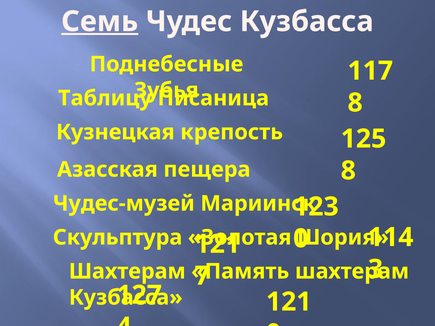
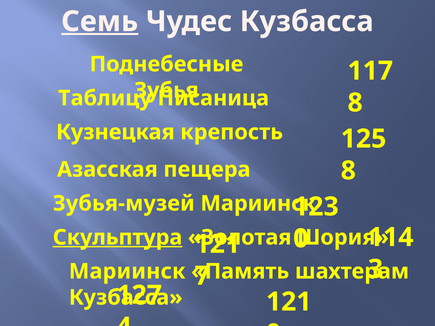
Чудес-музей: Чудес-музей -> Зубья-музей (124, 204)
Скульптура underline: none -> present (118, 238)
Шахтерам: Шахтерам -> Мариинск (127, 272)
